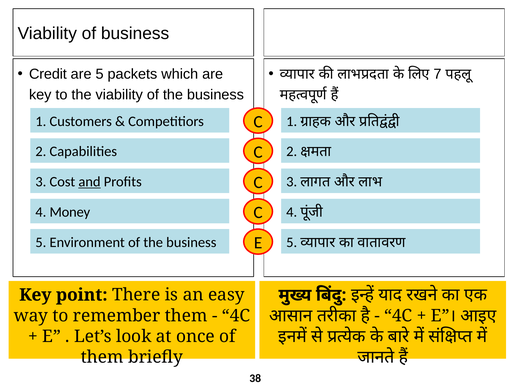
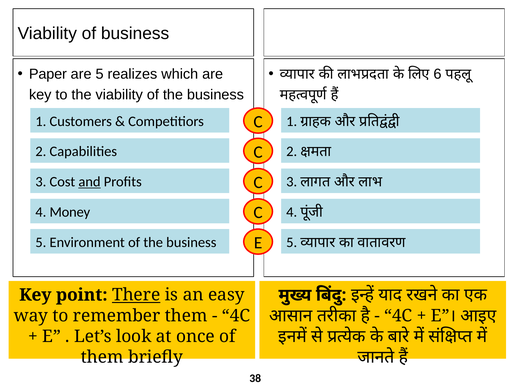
Credit: Credit -> Paper (48, 74)
packets: packets -> realizes (132, 74)
7: 7 -> 6 (437, 74)
There underline: none -> present (136, 295)
